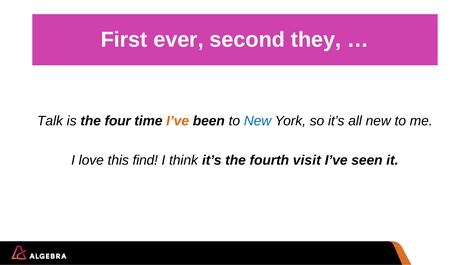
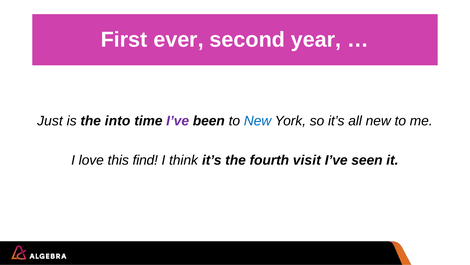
they: they -> year (316, 39)
Talk: Talk -> Just (50, 121)
four: four -> into (118, 121)
I’ve colour: orange -> purple (178, 121)
